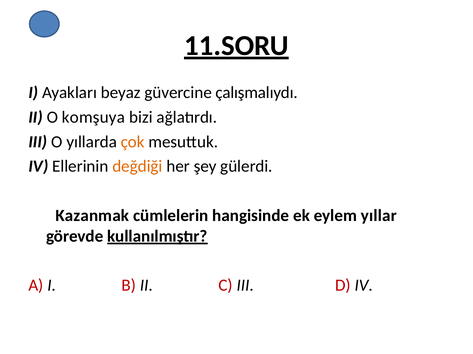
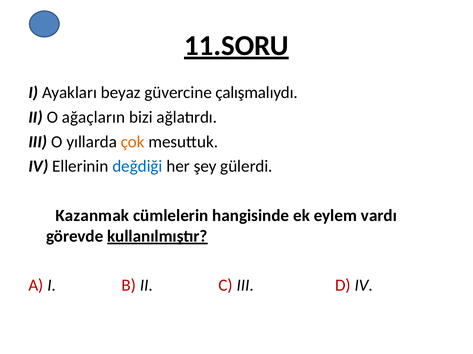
komşuya: komşuya -> ağaçların (93, 117)
değdiği colour: orange -> blue (137, 167)
yıllar: yıllar -> vardı (379, 216)
